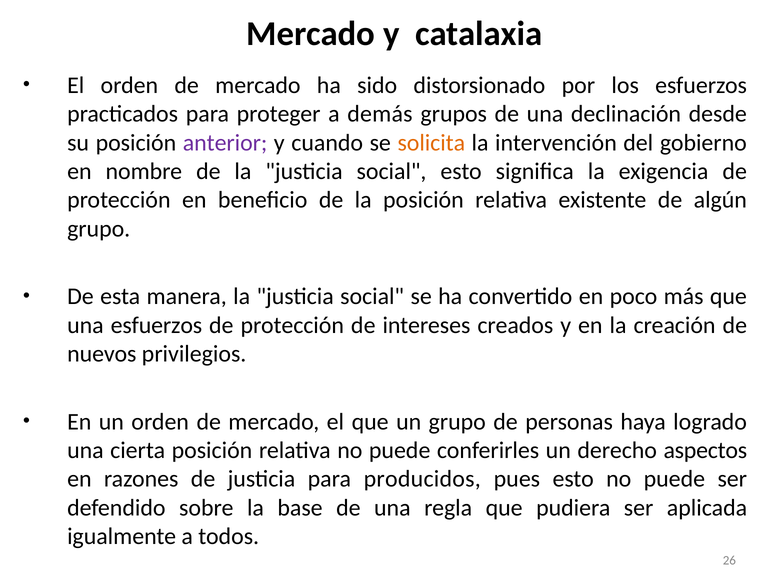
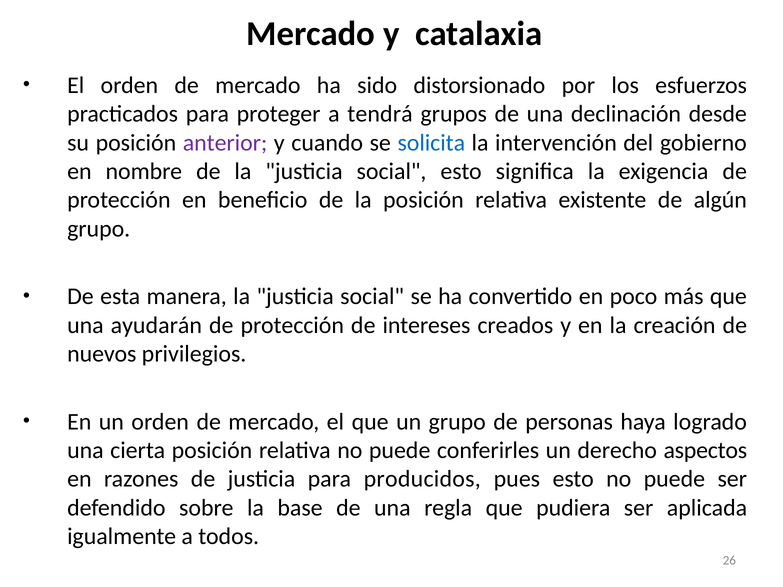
demás: demás -> tendrá (380, 114)
solicita colour: orange -> blue (431, 143)
una esfuerzos: esfuerzos -> ayudarán (156, 325)
